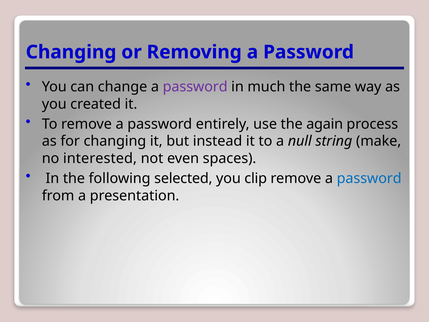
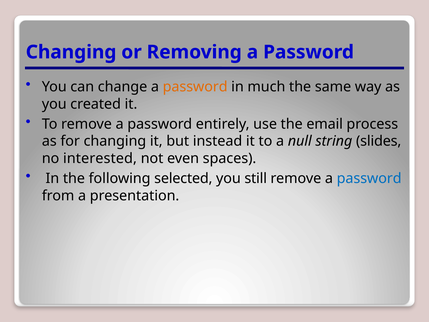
password colour: purple -> orange (195, 87)
again: again -> email (325, 124)
make: make -> slides (379, 141)
clip: clip -> still (256, 178)
